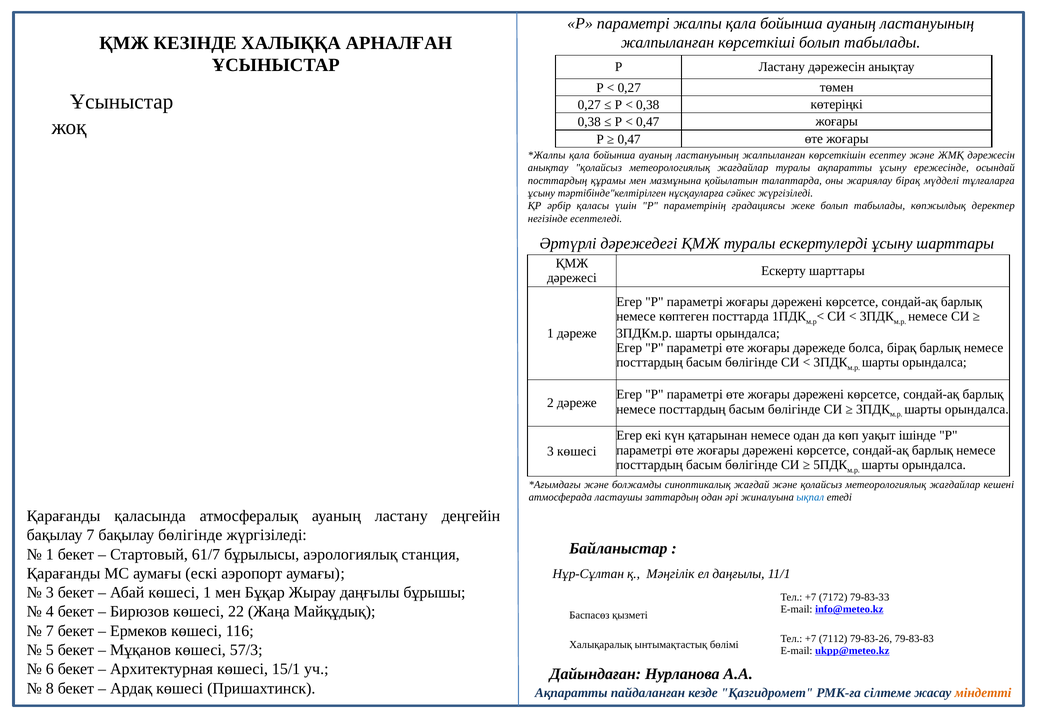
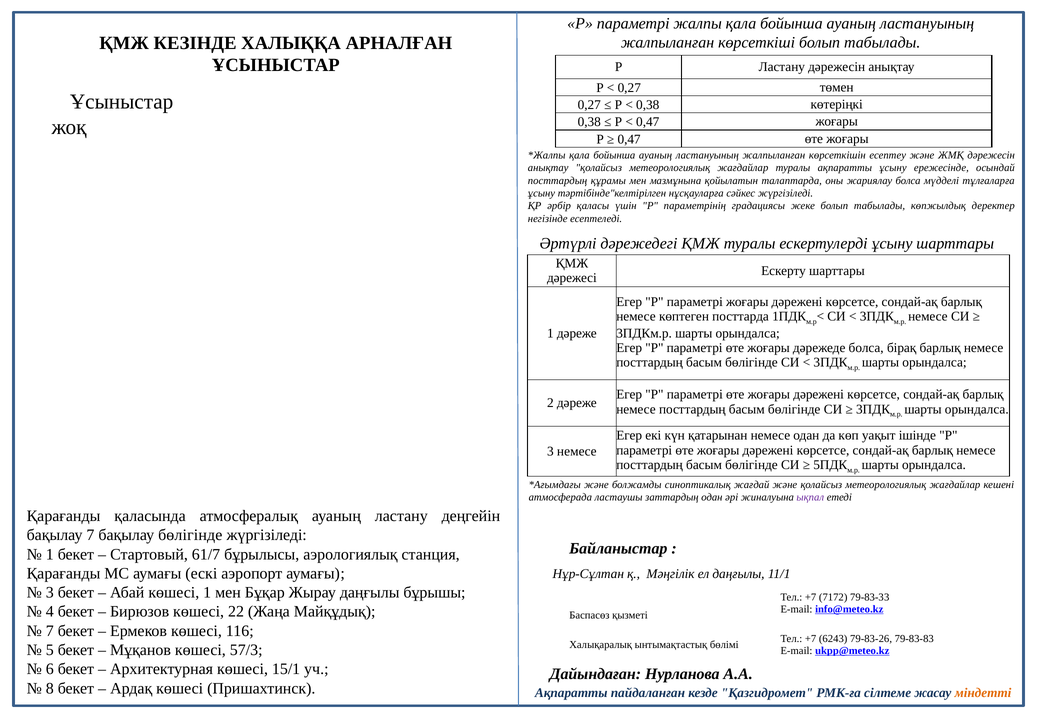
жариялау бірақ: бірақ -> болса (908, 180)
3 көшесі: көшесі -> немесе (577, 451)
ықпал colour: blue -> purple (810, 497)
7112: 7112 -> 6243 (833, 639)
